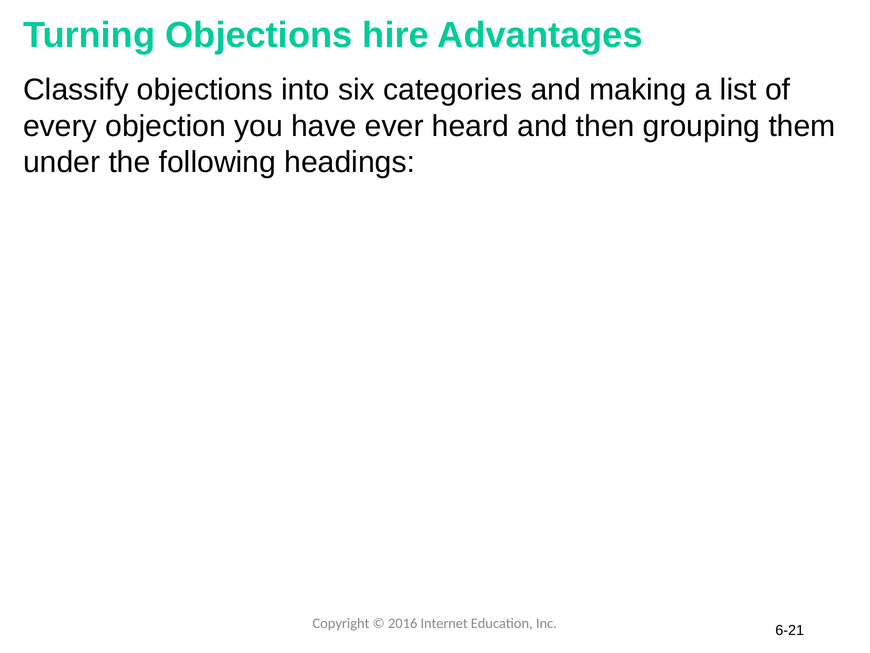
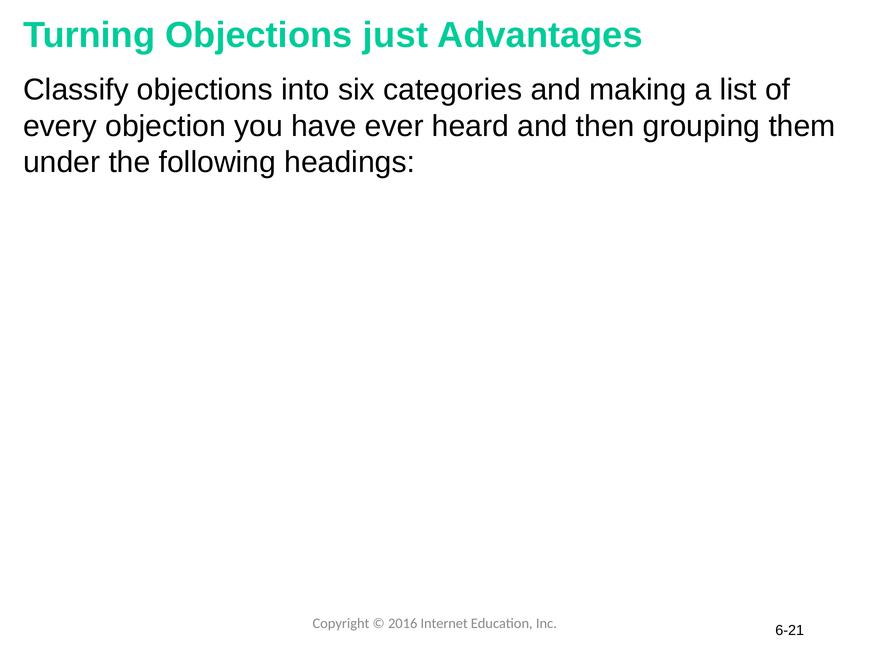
hire: hire -> just (395, 35)
